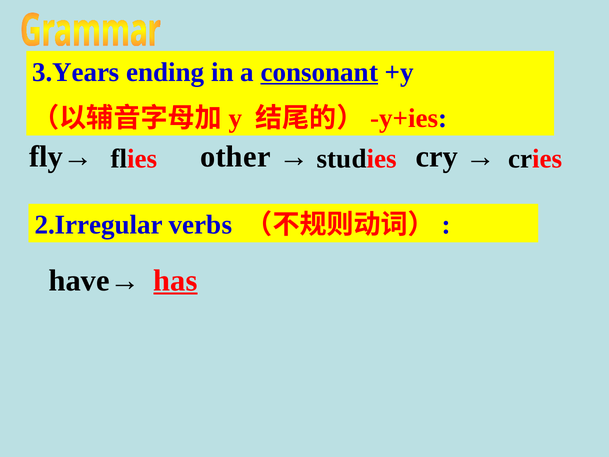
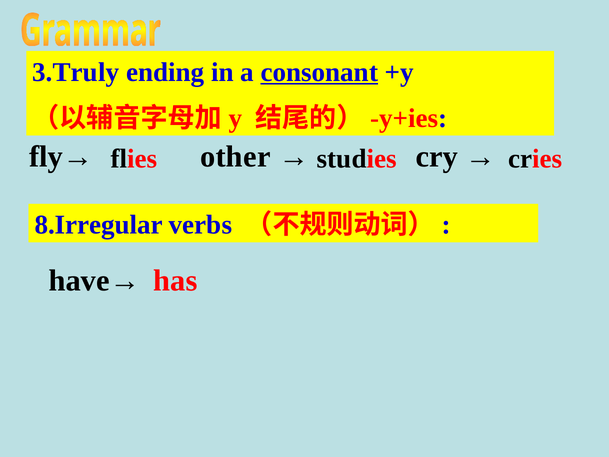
3.Years: 3.Years -> 3.Truly (76, 72)
2.Irregular: 2.Irregular -> 8.Irregular (99, 225)
has underline: present -> none (175, 280)
